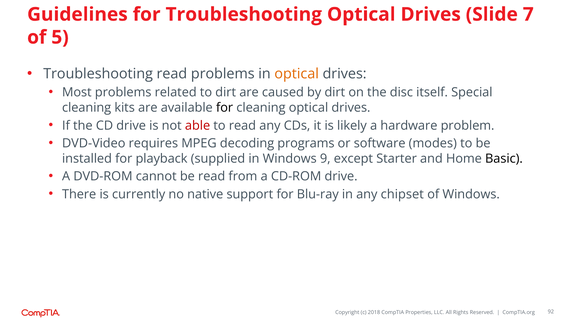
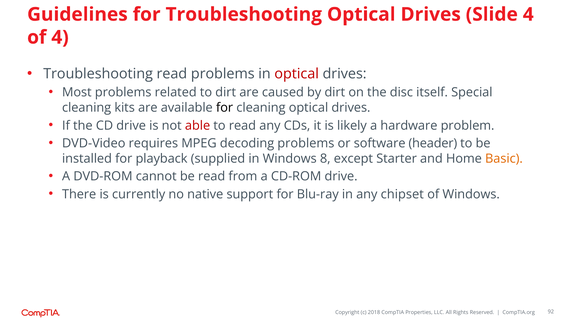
Slide 7: 7 -> 4 (528, 14)
of 5: 5 -> 4 (60, 37)
optical colour: orange -> red (297, 74)
decoding programs: programs -> problems (306, 143)
modes: modes -> header (433, 143)
9: 9 -> 8 (325, 159)
Basic colour: black -> orange (504, 159)
